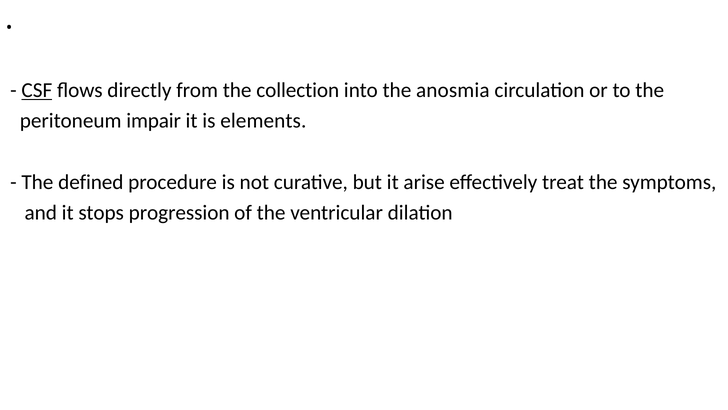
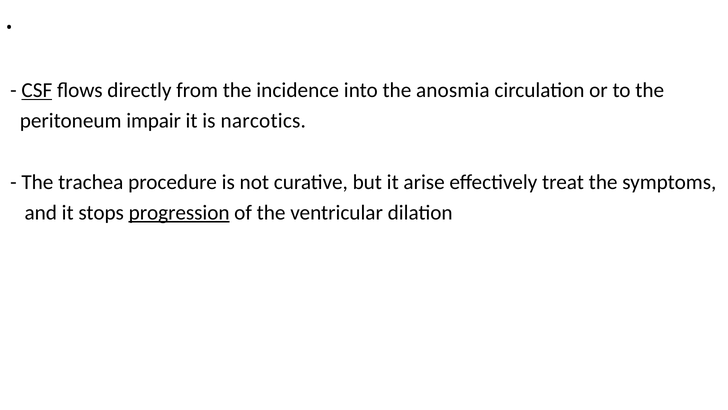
collection: collection -> incidence (298, 90)
elements: elements -> narcotics (263, 121)
defined: defined -> trachea (91, 182)
progression underline: none -> present (179, 212)
